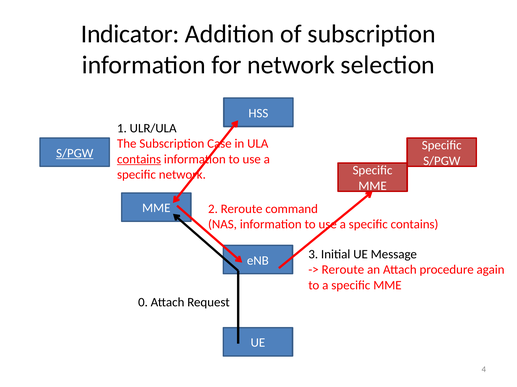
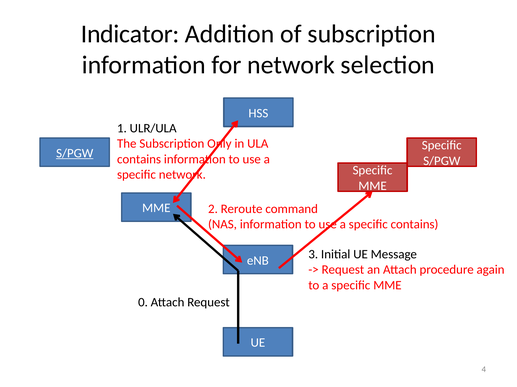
Case: Case -> Only (219, 144)
contains underline: present -> none (139, 159)
Reroute: Reroute -> Request (343, 270)
